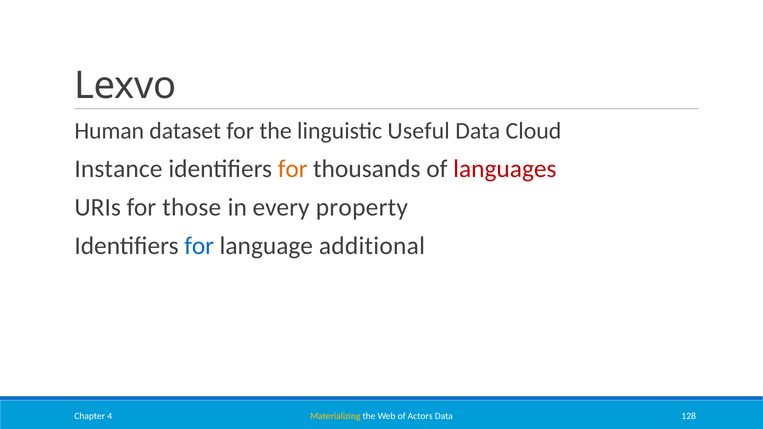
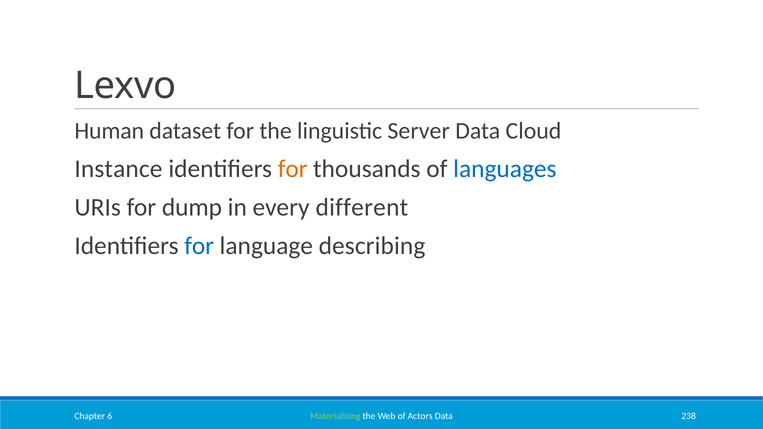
Useful: Useful -> Server (419, 131)
languages colour: red -> blue (505, 169)
those: those -> dump (192, 207)
property: property -> different (362, 207)
additional: additional -> describing (372, 246)
Materializing colour: yellow -> light green (335, 416)
128: 128 -> 238 (689, 416)
4: 4 -> 6 (110, 416)
